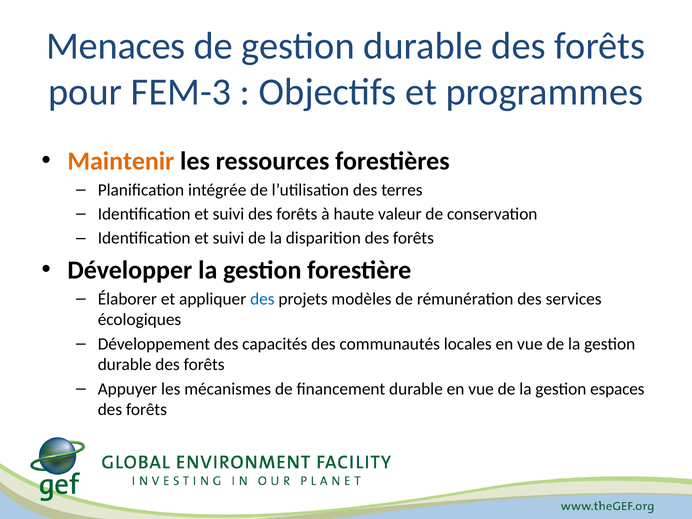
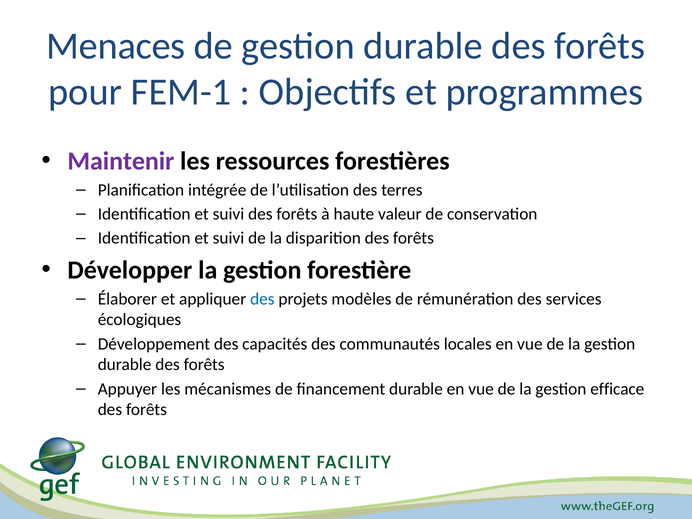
FEM-3: FEM-3 -> FEM-1 (181, 92)
Maintenir colour: orange -> purple (121, 161)
espaces: espaces -> efficace (617, 389)
